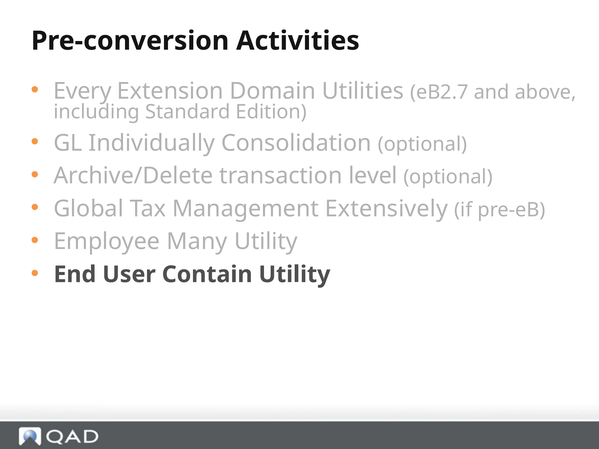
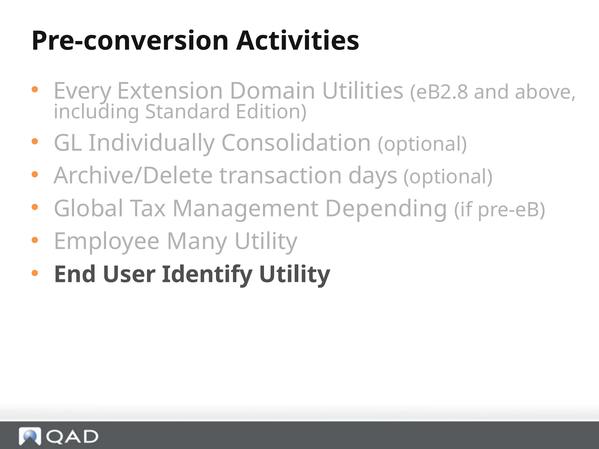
eB2.7: eB2.7 -> eB2.8 (439, 92)
level: level -> days (373, 176)
Extensively: Extensively -> Depending (386, 209)
Contain: Contain -> Identify (207, 275)
